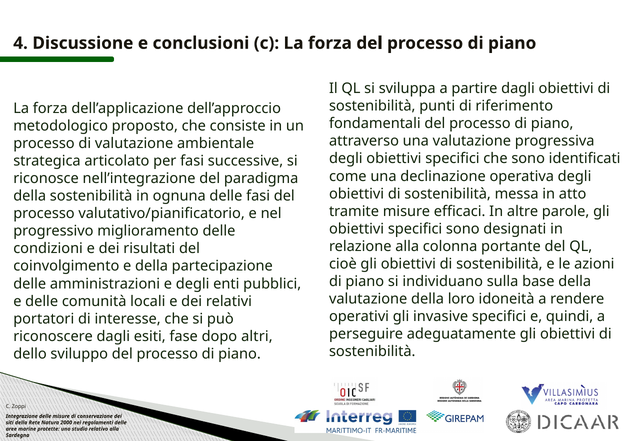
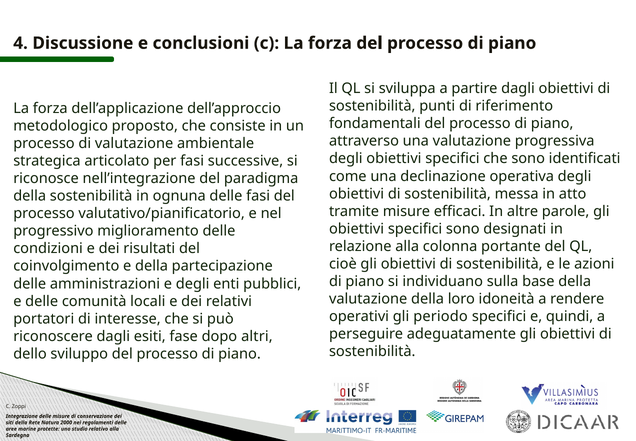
invasive: invasive -> periodo (441, 316)
